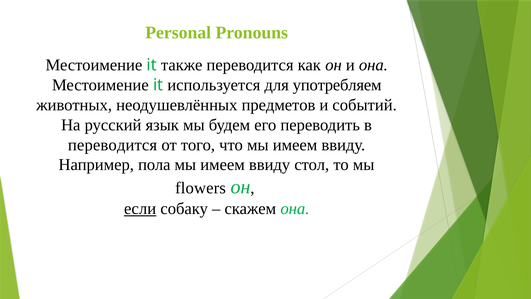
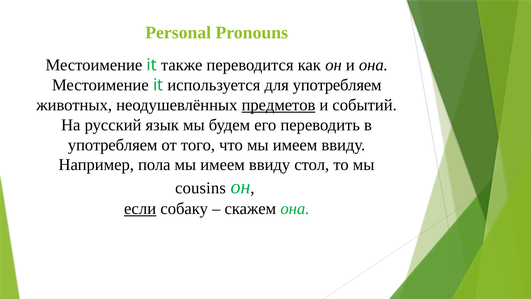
предметов underline: none -> present (278, 105)
переводится: переводится -> употребляем (113, 145)
flowers: flowers -> cousins (200, 188)
